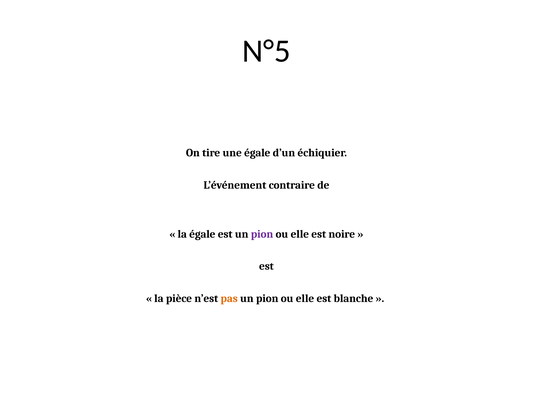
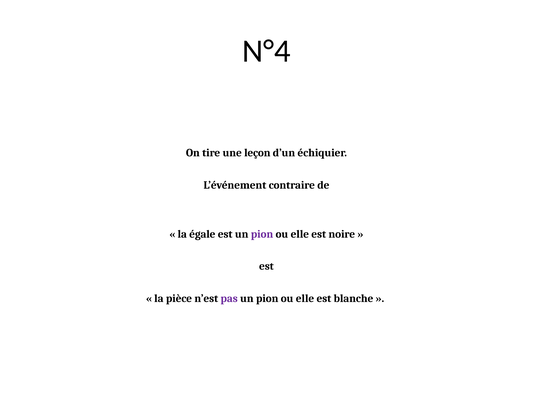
N°5: N°5 -> N°4 (266, 51)
une égale: égale -> leçon (257, 153)
pas colour: orange -> purple (229, 298)
